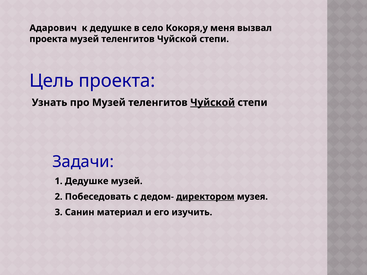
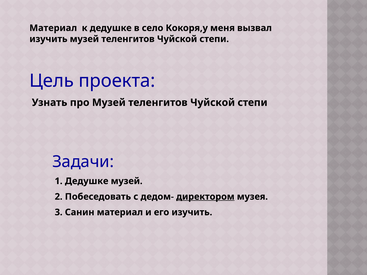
Адарович: Адарович -> Материал (53, 28)
проекта: проекта -> изучить (48, 39)
Чуйской underline: present -> none (213, 103)
